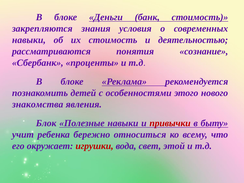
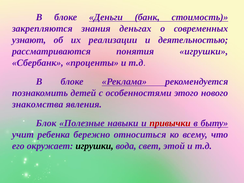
условия: условия -> деньгах (135, 29)
навыки: навыки -> узнают (29, 40)
их стоимость: стоимость -> реализации (113, 40)
понятия сознание: сознание -> игрушки (204, 51)
игрушки colour: red -> black (94, 146)
